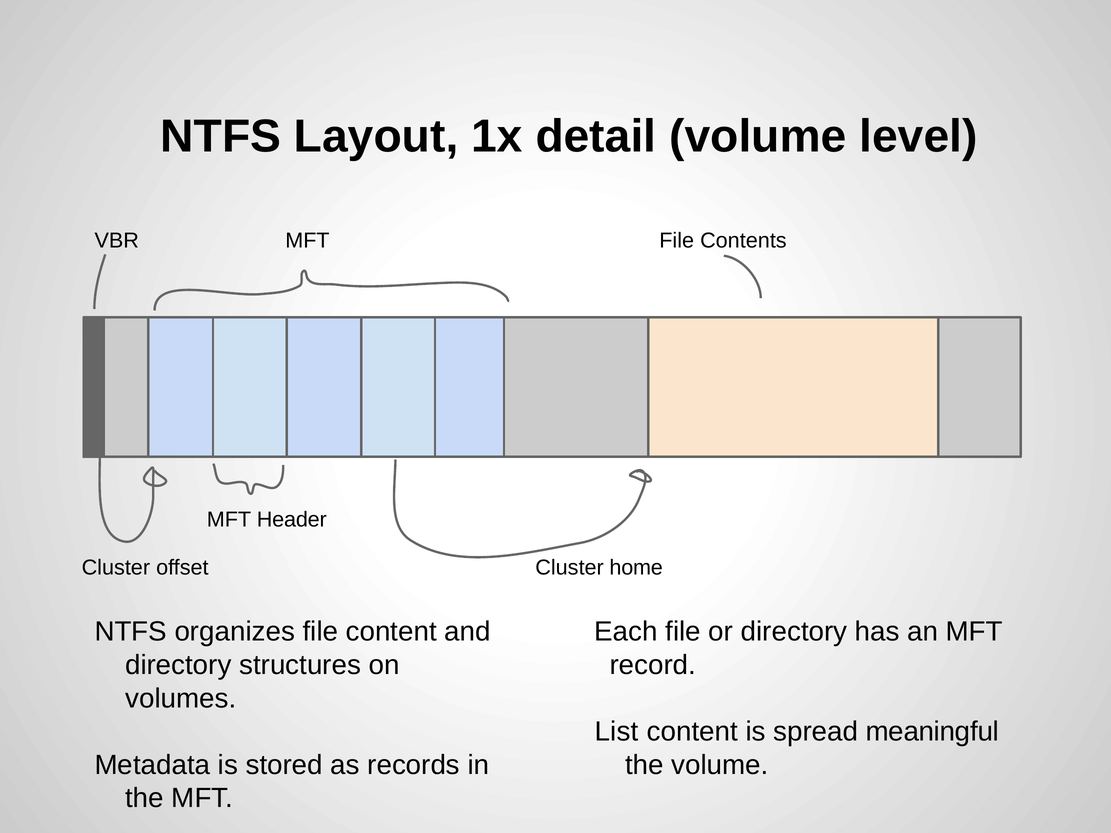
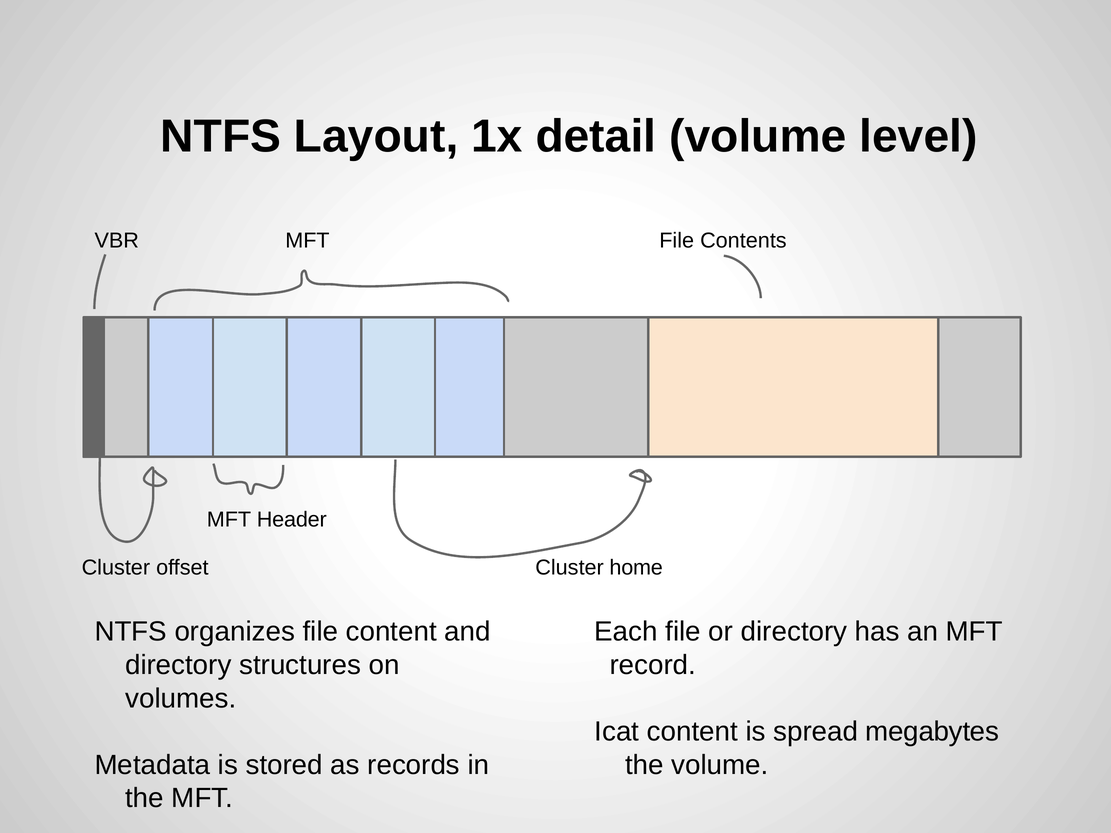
List: List -> Icat (617, 732)
meaningful: meaningful -> megabytes (932, 732)
